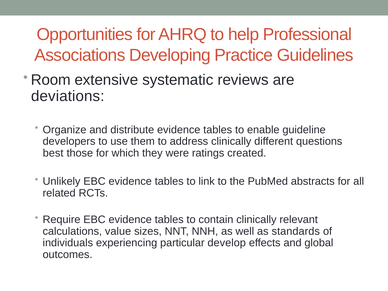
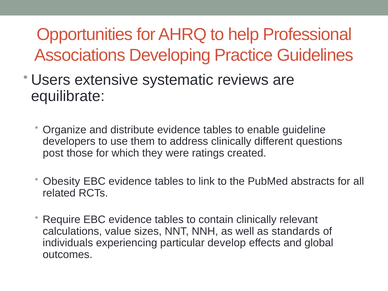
Room: Room -> Users (51, 80)
deviations: deviations -> equilibrate (68, 96)
best: best -> post (53, 153)
Unlikely: Unlikely -> Obesity (61, 181)
